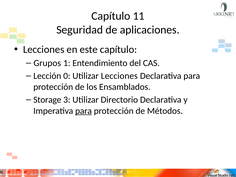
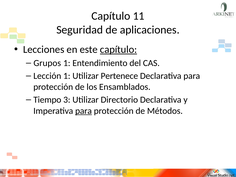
capítulo underline: none -> present (118, 50)
Lección 0: 0 -> 1 (67, 76)
Utilizar Lecciones: Lecciones -> Pertenece (119, 76)
Storage: Storage -> Tiempo (47, 100)
